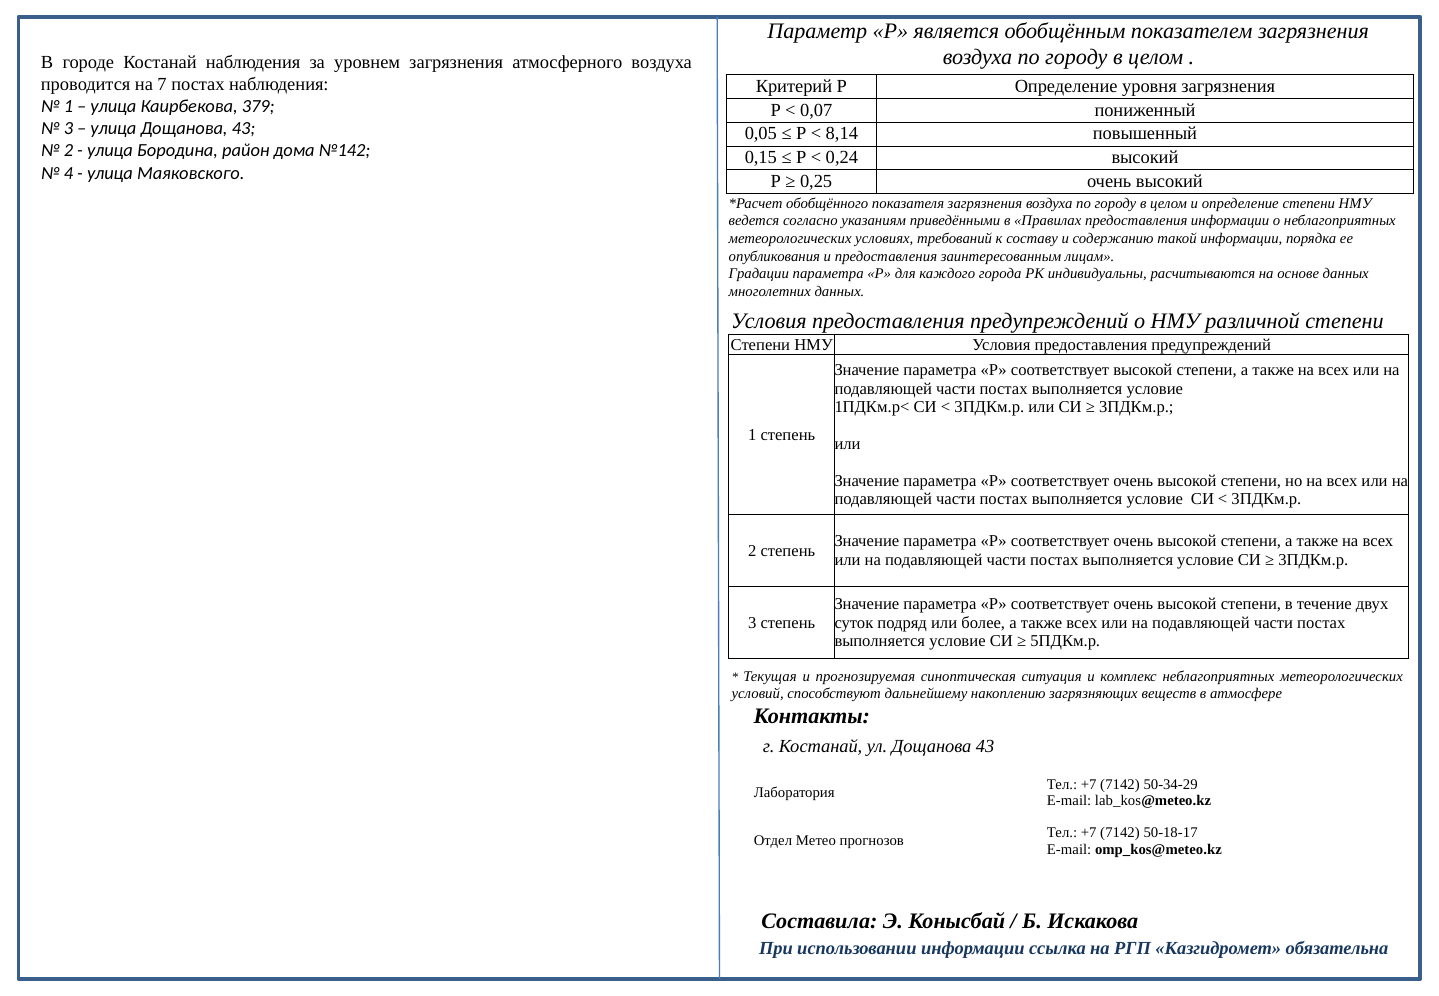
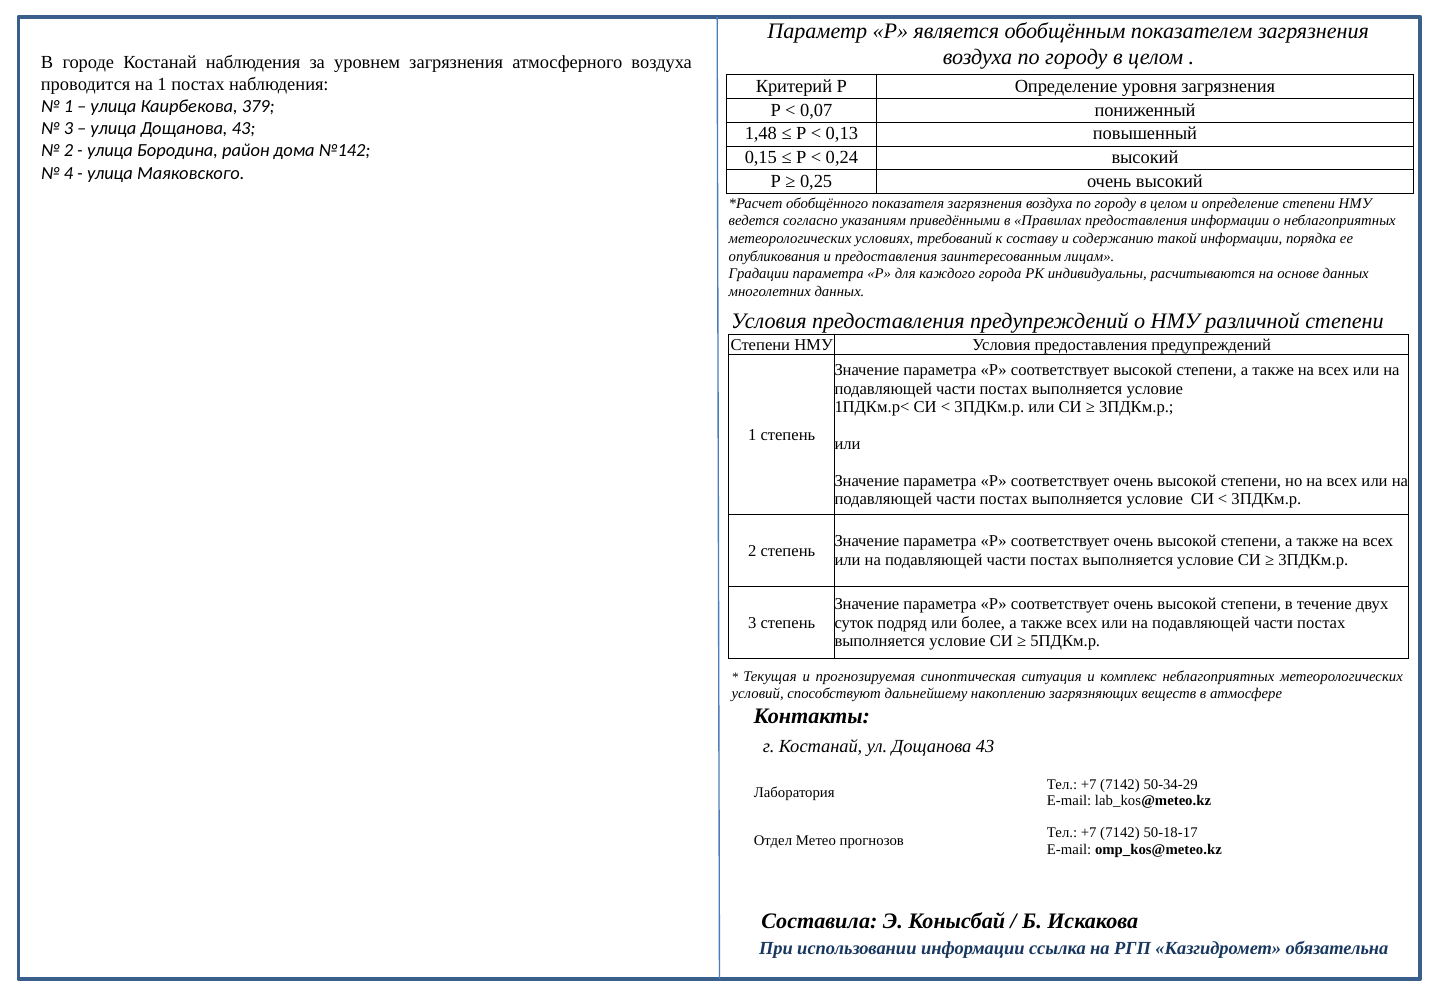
на 7: 7 -> 1 (162, 84)
0,05: 0,05 -> 1,48 (761, 134)
8,14: 8,14 -> 0,13 (842, 134)
